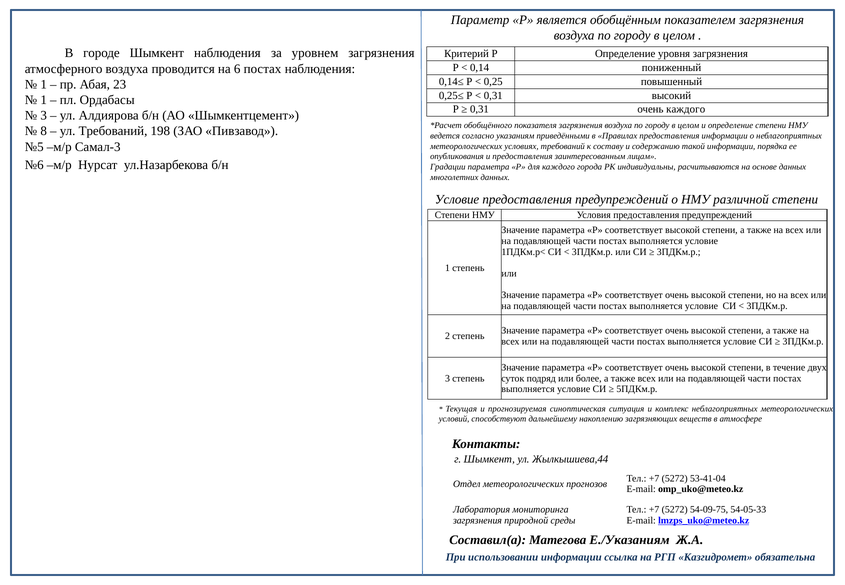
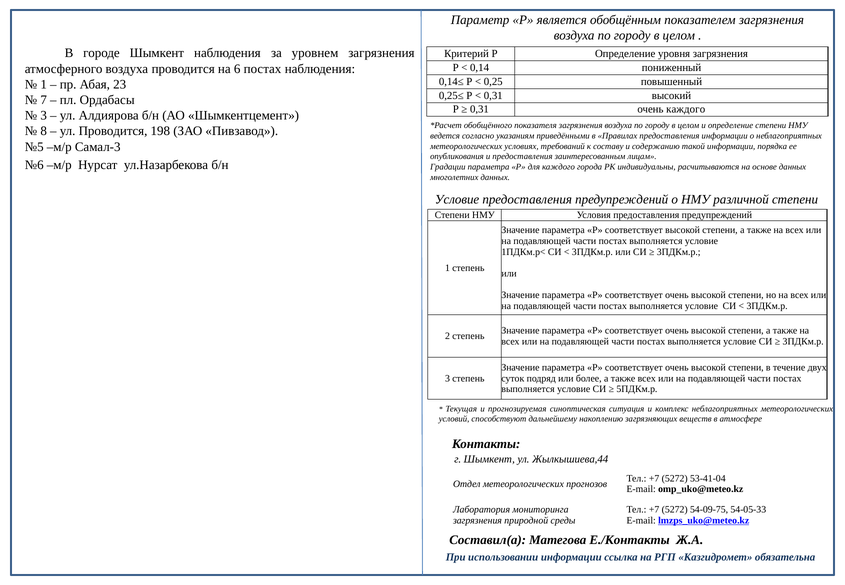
1: 1 -> 7 (44, 100)
ул Требований: Требований -> Проводится (113, 131)
Е./Указаниям: Е./Указаниям -> Е./Контакты (630, 540)
